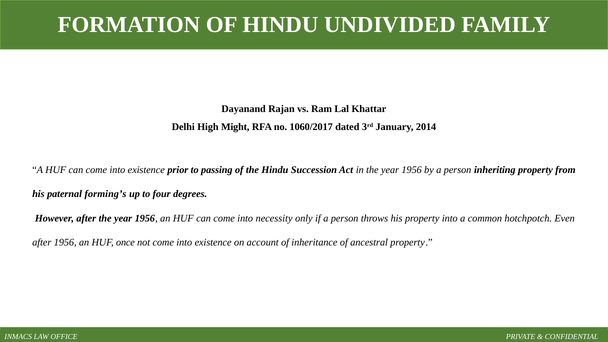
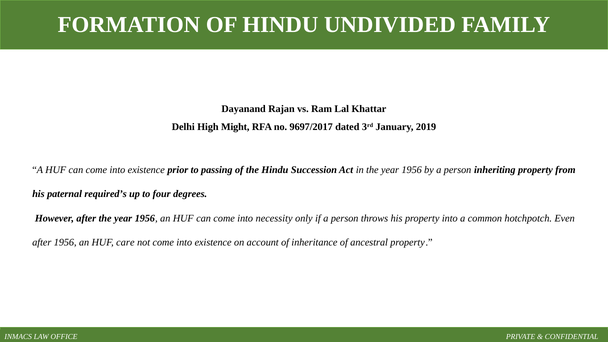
1060/2017: 1060/2017 -> 9697/2017 (311, 127)
2014: 2014 -> 2019 (426, 127)
forming’s: forming’s -> required’s (106, 194)
once: once -> care (125, 243)
